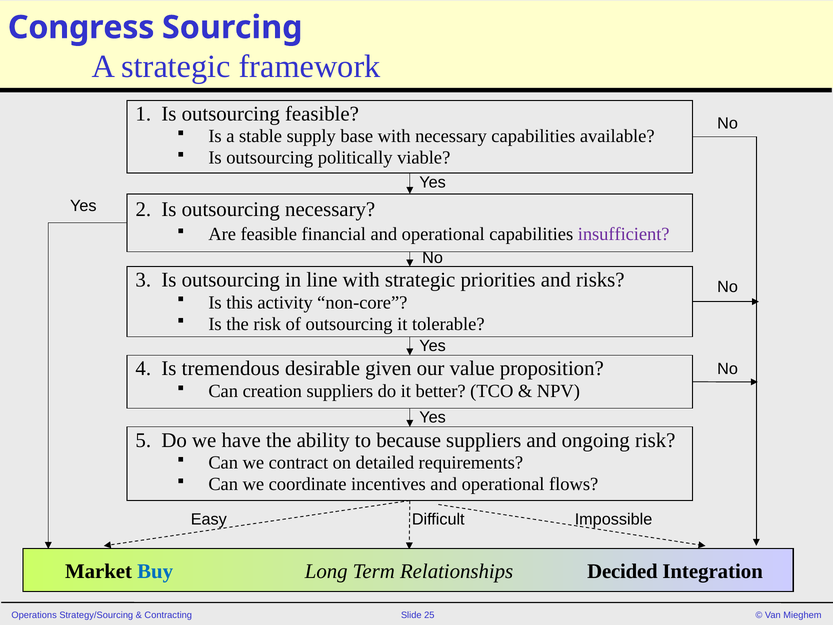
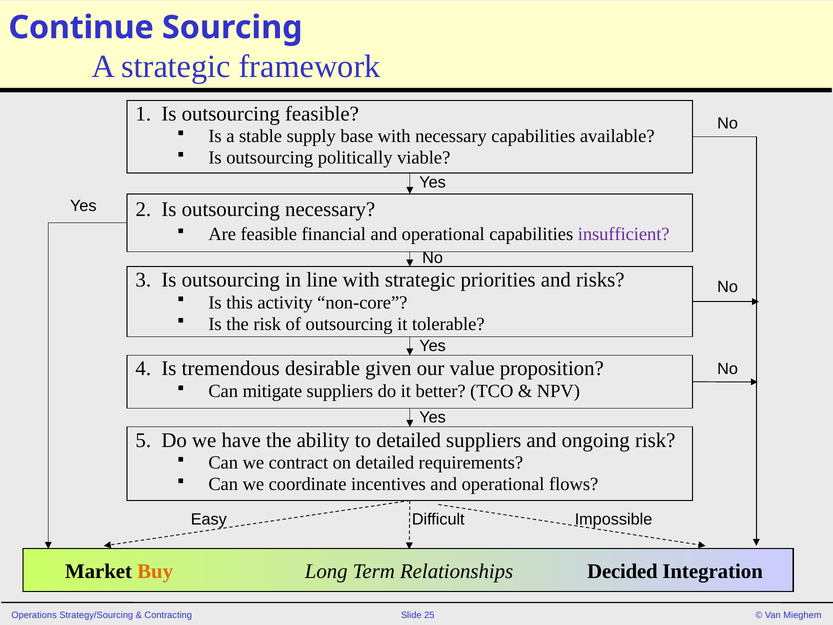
Congress: Congress -> Continue (81, 27)
creation: creation -> mitigate (272, 391)
to because: because -> detailed (409, 440)
Buy colour: blue -> orange (155, 571)
